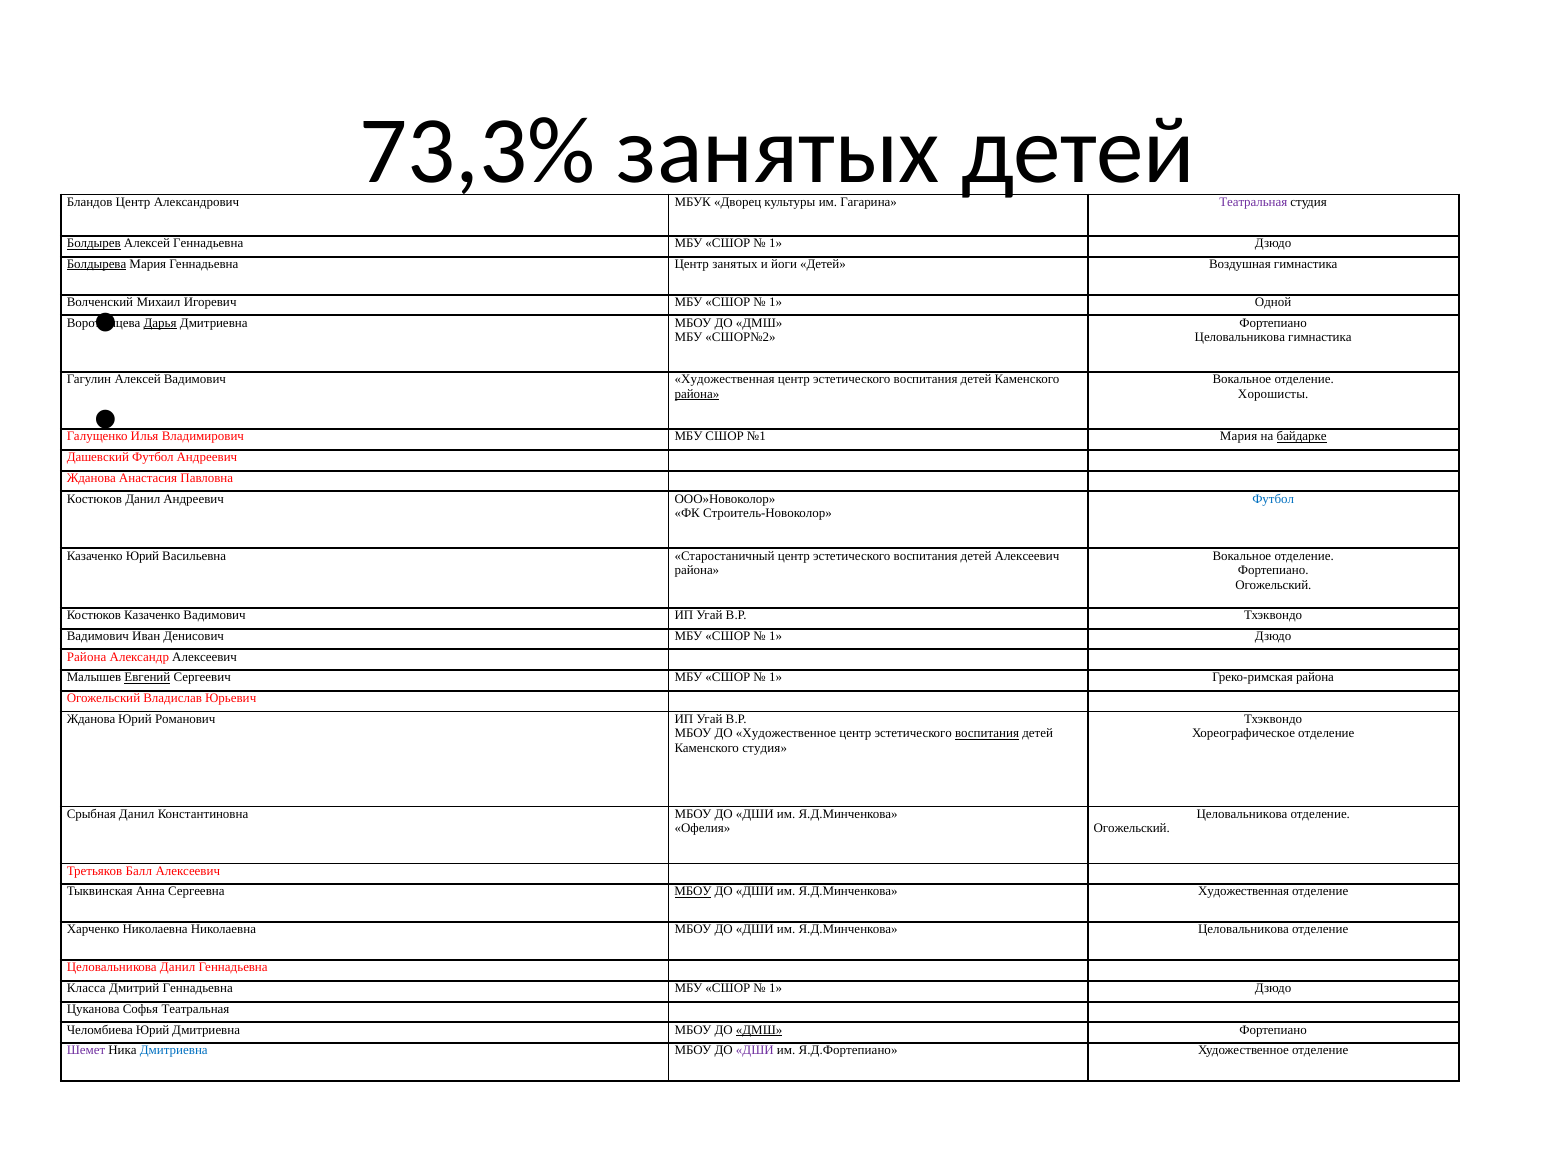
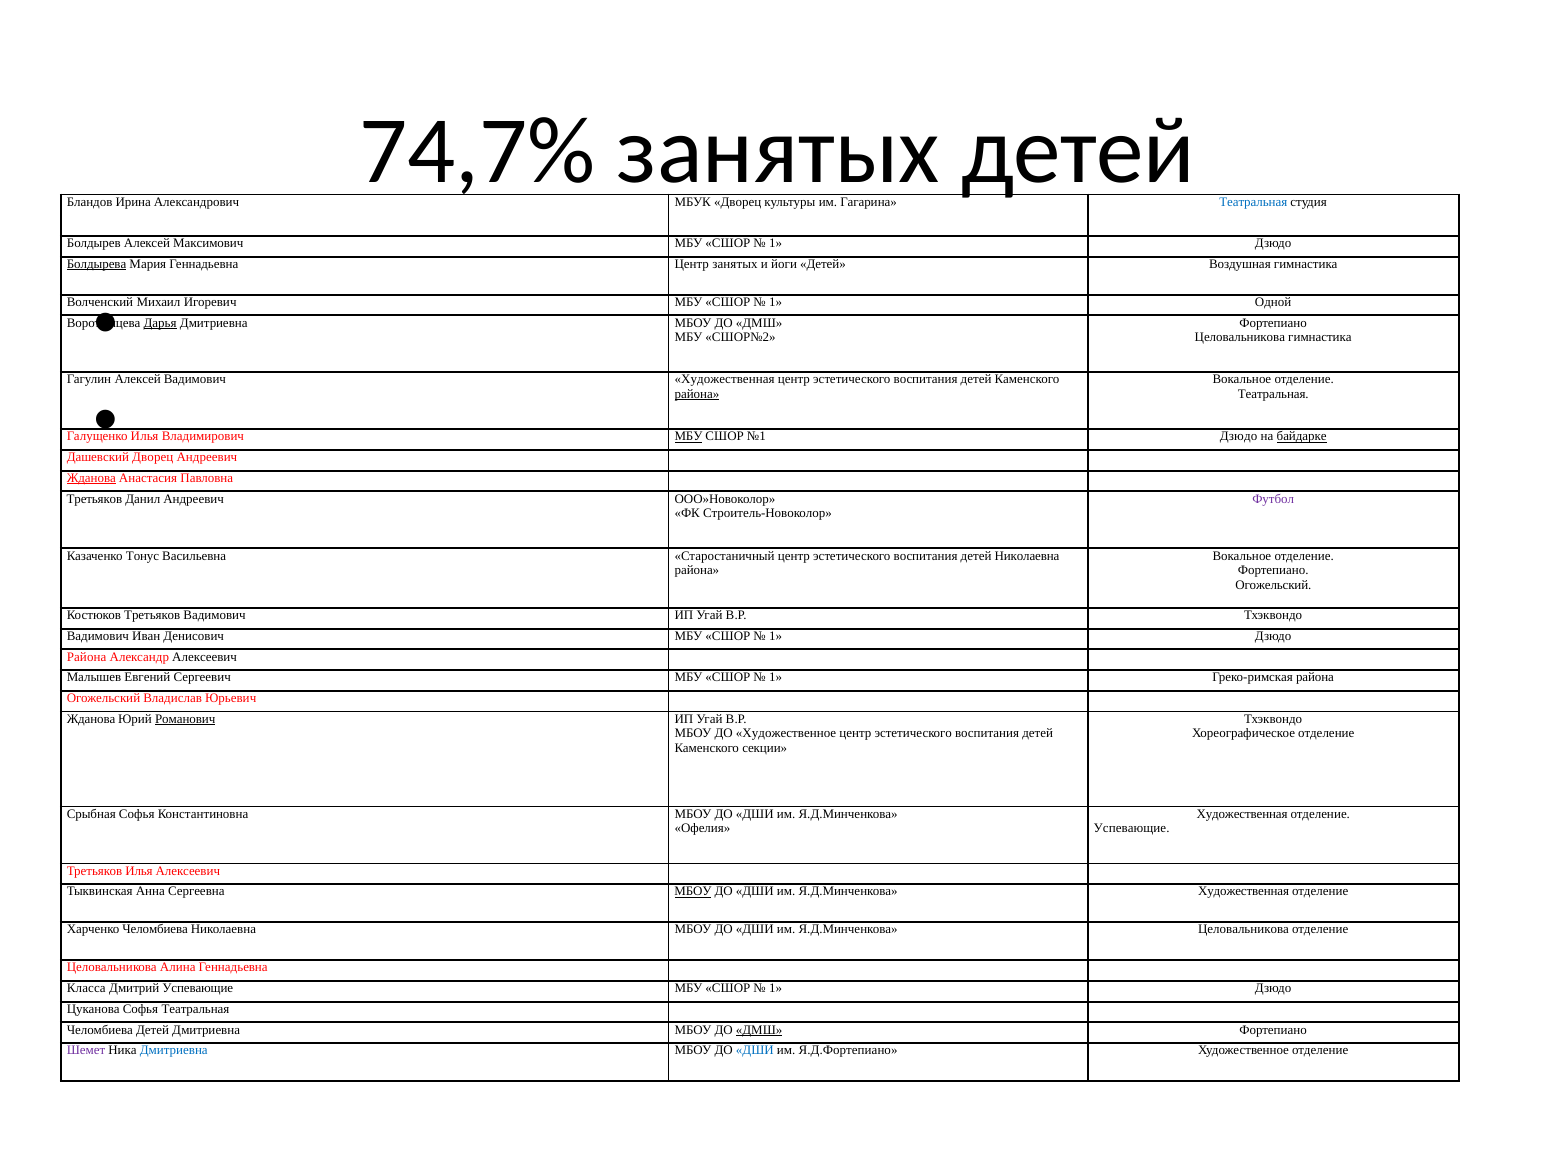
73,3%: 73,3% -> 74,7% (477, 151)
Бландов Центр: Центр -> Ирина (133, 202)
Театральная colour: purple -> blue (1253, 202)
Болдырев underline: present -> none (94, 243)
Алексей Геннадьевна: Геннадьевна -> Максимович (208, 243)
Хорошисты: Хорошисты -> Театральная (1273, 394)
МБУ underline: none -> present (688, 437)
№1 Мария: Мария -> Дзюдо (1239, 437)
Дашевский Футбол: Футбол -> Дворец (153, 457)
Жданова underline: none -> present (91, 478)
Костюков: Костюков -> Третьяков (94, 499)
Футбол colour: blue -> purple (1273, 499)
Казаченко Юрий: Юрий -> Тонус (143, 556)
детей Алексеевич: Алексеевич -> Николаевна (1027, 556)
Костюков Казаченко: Казаченко -> Третьяков (152, 615)
Евгений underline: present -> none (147, 678)
Романович underline: none -> present (185, 719)
воспитания underline: present -> none (987, 734)
Каменского студия: студия -> секции (765, 748)
Срыбная Данил: Данил -> Софья (137, 814)
Целовальникова: Целовальникова -> Художественная (1242, 814)
Огожельский: Огожельский -> Успевающие (1132, 829)
Третьяков Балл: Балл -> Илья (139, 871)
Харченко Николаевна: Николаевна -> Челомбиева (155, 930)
Целовальникова Данил: Данил -> Алина (178, 968)
Дмитрий Геннадьевна: Геннадьевна -> Успевающие (198, 988)
Челомбиева Юрий: Юрий -> Детей (153, 1030)
ДШИ colour: purple -> blue (755, 1050)
